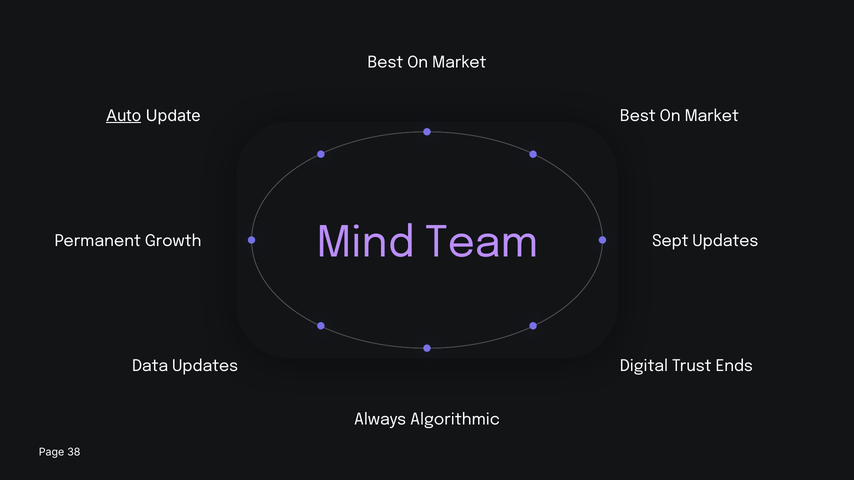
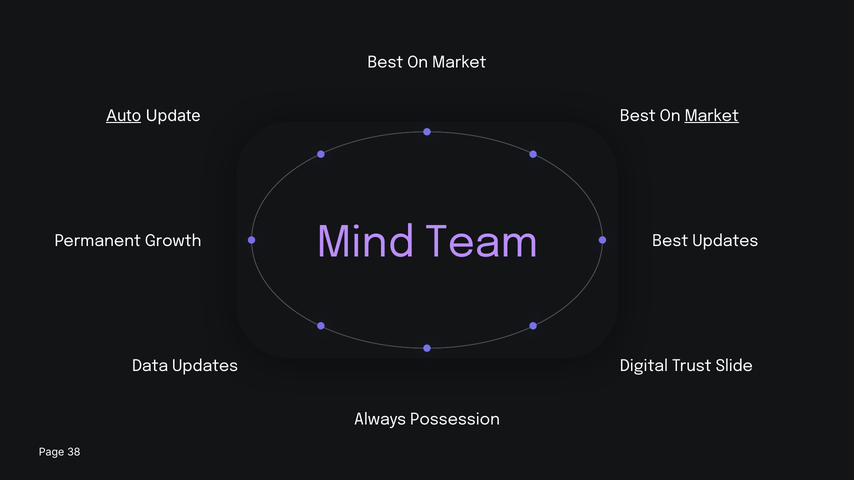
Market underline: none -> present (712, 116)
Growth Sept: Sept -> Best (670, 241)
Ends: Ends -> Slide (734, 366)
Algorithmic: Algorithmic -> Possession (455, 420)
